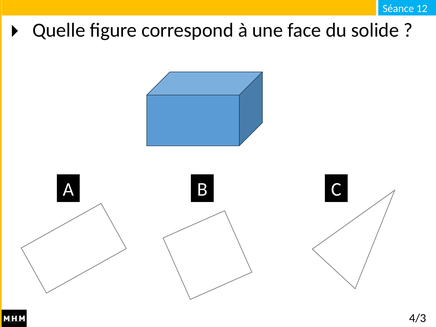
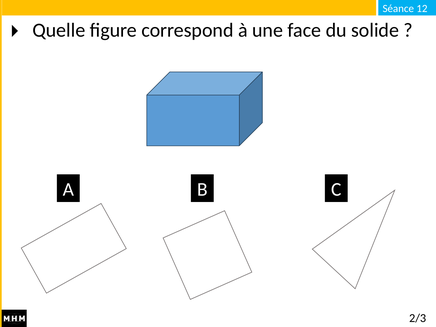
4/3: 4/3 -> 2/3 (418, 318)
